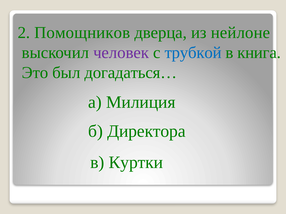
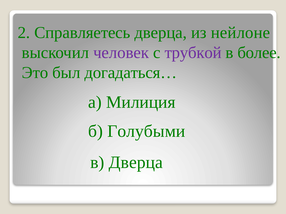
Помощников: Помощников -> Справляетесь (82, 33)
трубкой colour: blue -> purple (193, 53)
книга: книга -> более (259, 53)
Директора: Директора -> Голубыми (146, 132)
в Куртки: Куртки -> Дверца (136, 163)
